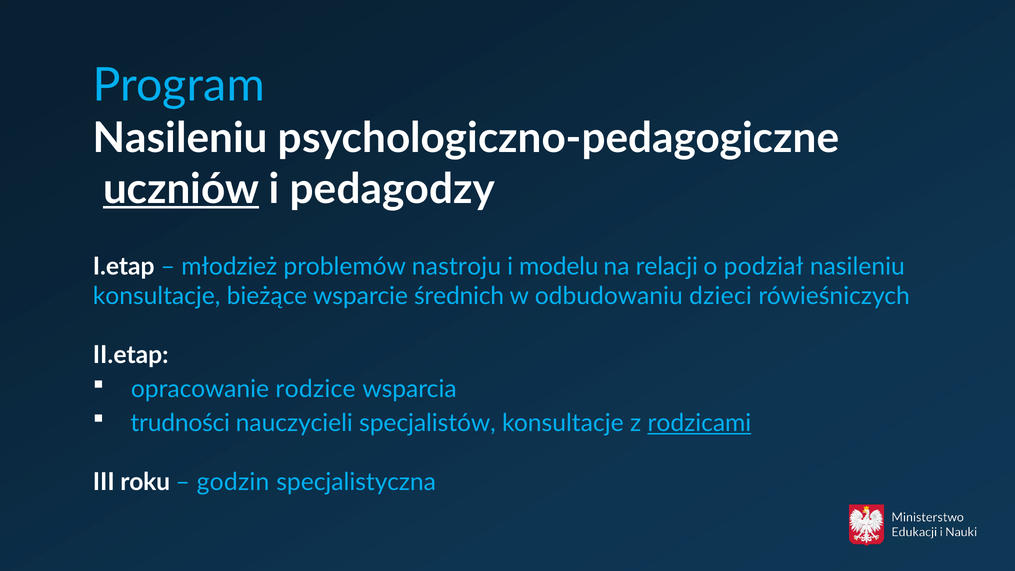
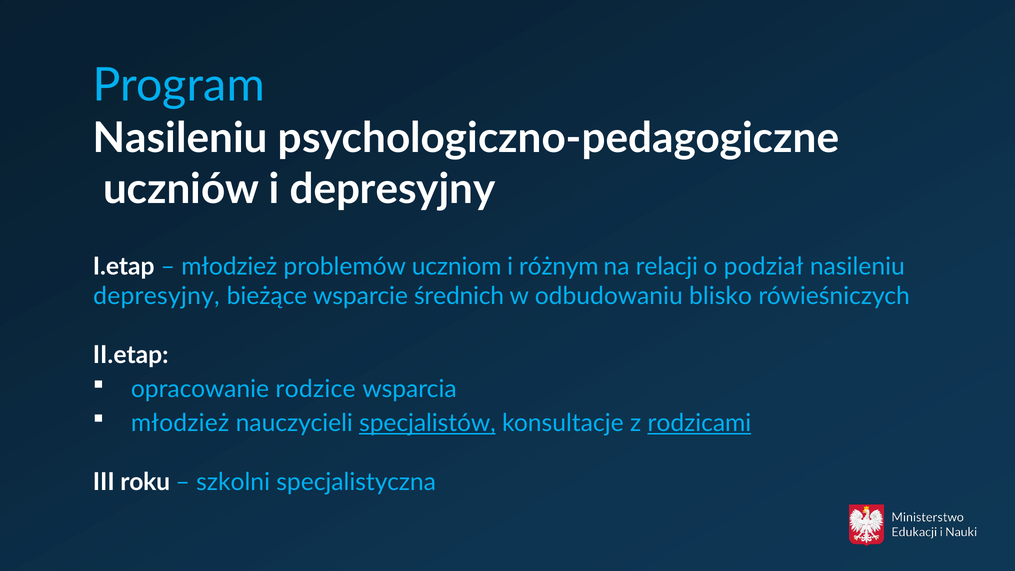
uczniów underline: present -> none (181, 189)
i pedagodzy: pedagodzy -> depresyjny (392, 189)
nastroju: nastroju -> uczniom (457, 266)
modelu: modelu -> różnym (559, 266)
konsultacje: konsultacje -> depresyjny (156, 296)
dzieci: dzieci -> blisko (721, 296)
trudności: trudności -> młodzież (180, 423)
specjalistów underline: none -> present (427, 423)
godzin: godzin -> szkolni (233, 482)
